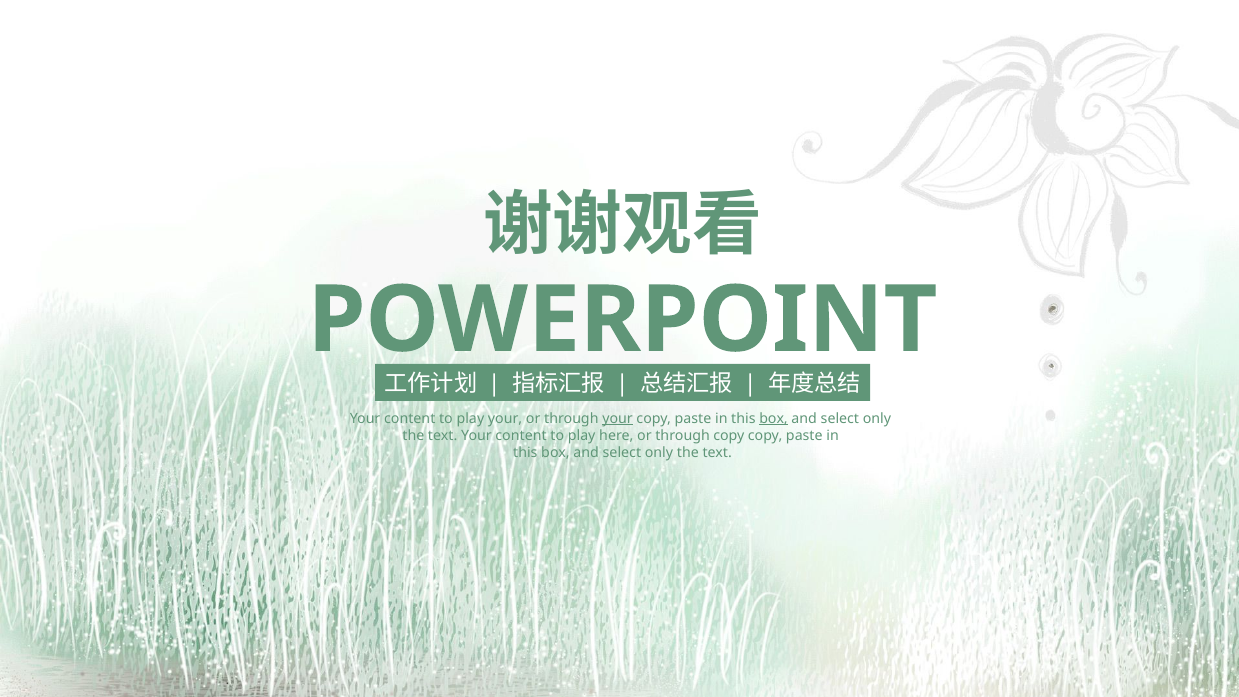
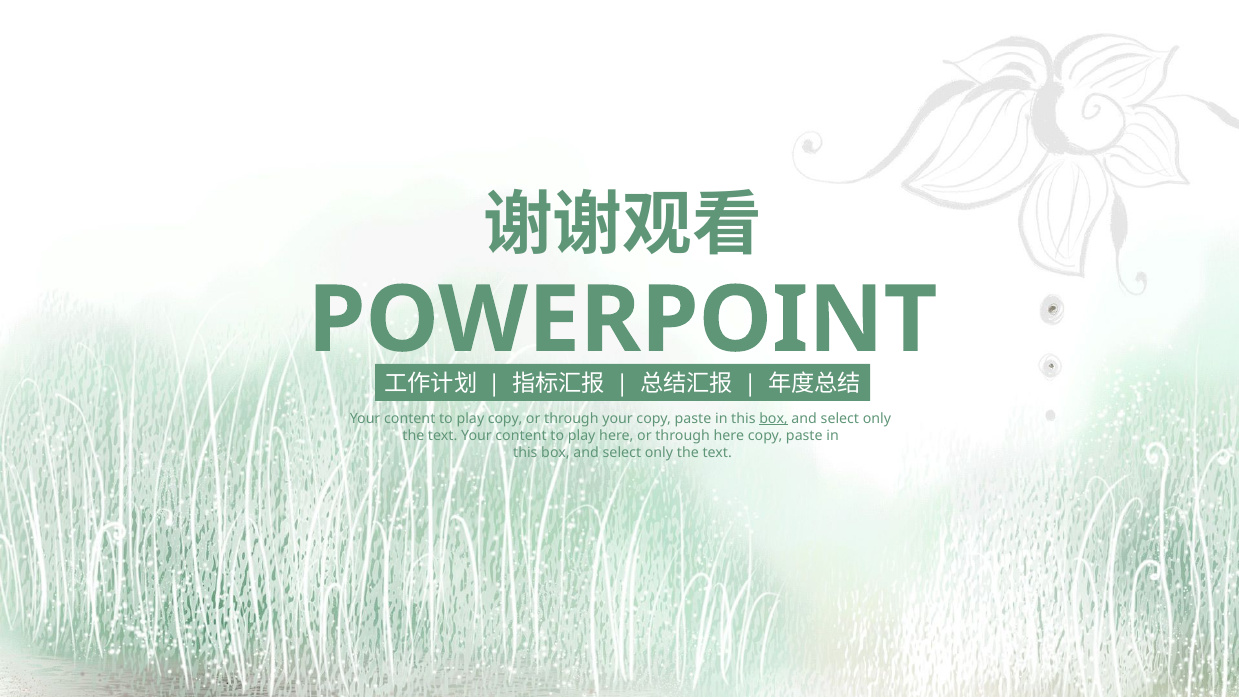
play your: your -> copy (505, 419)
your underline: present -> none (618, 419)
through copy: copy -> here (729, 436)
